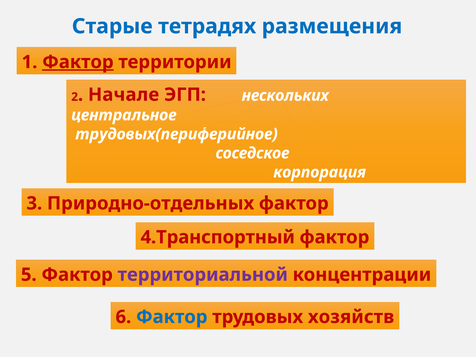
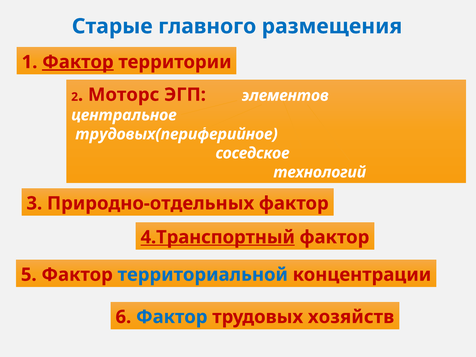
тетрадях: тетрадях -> главного (207, 26)
Начале: Начале -> Моторс (124, 95)
нескольких: нескольких -> элементов (285, 96)
корпорация: корпорация -> технологий (320, 172)
4.Транспортный underline: none -> present (218, 237)
территориальной colour: purple -> blue (203, 275)
